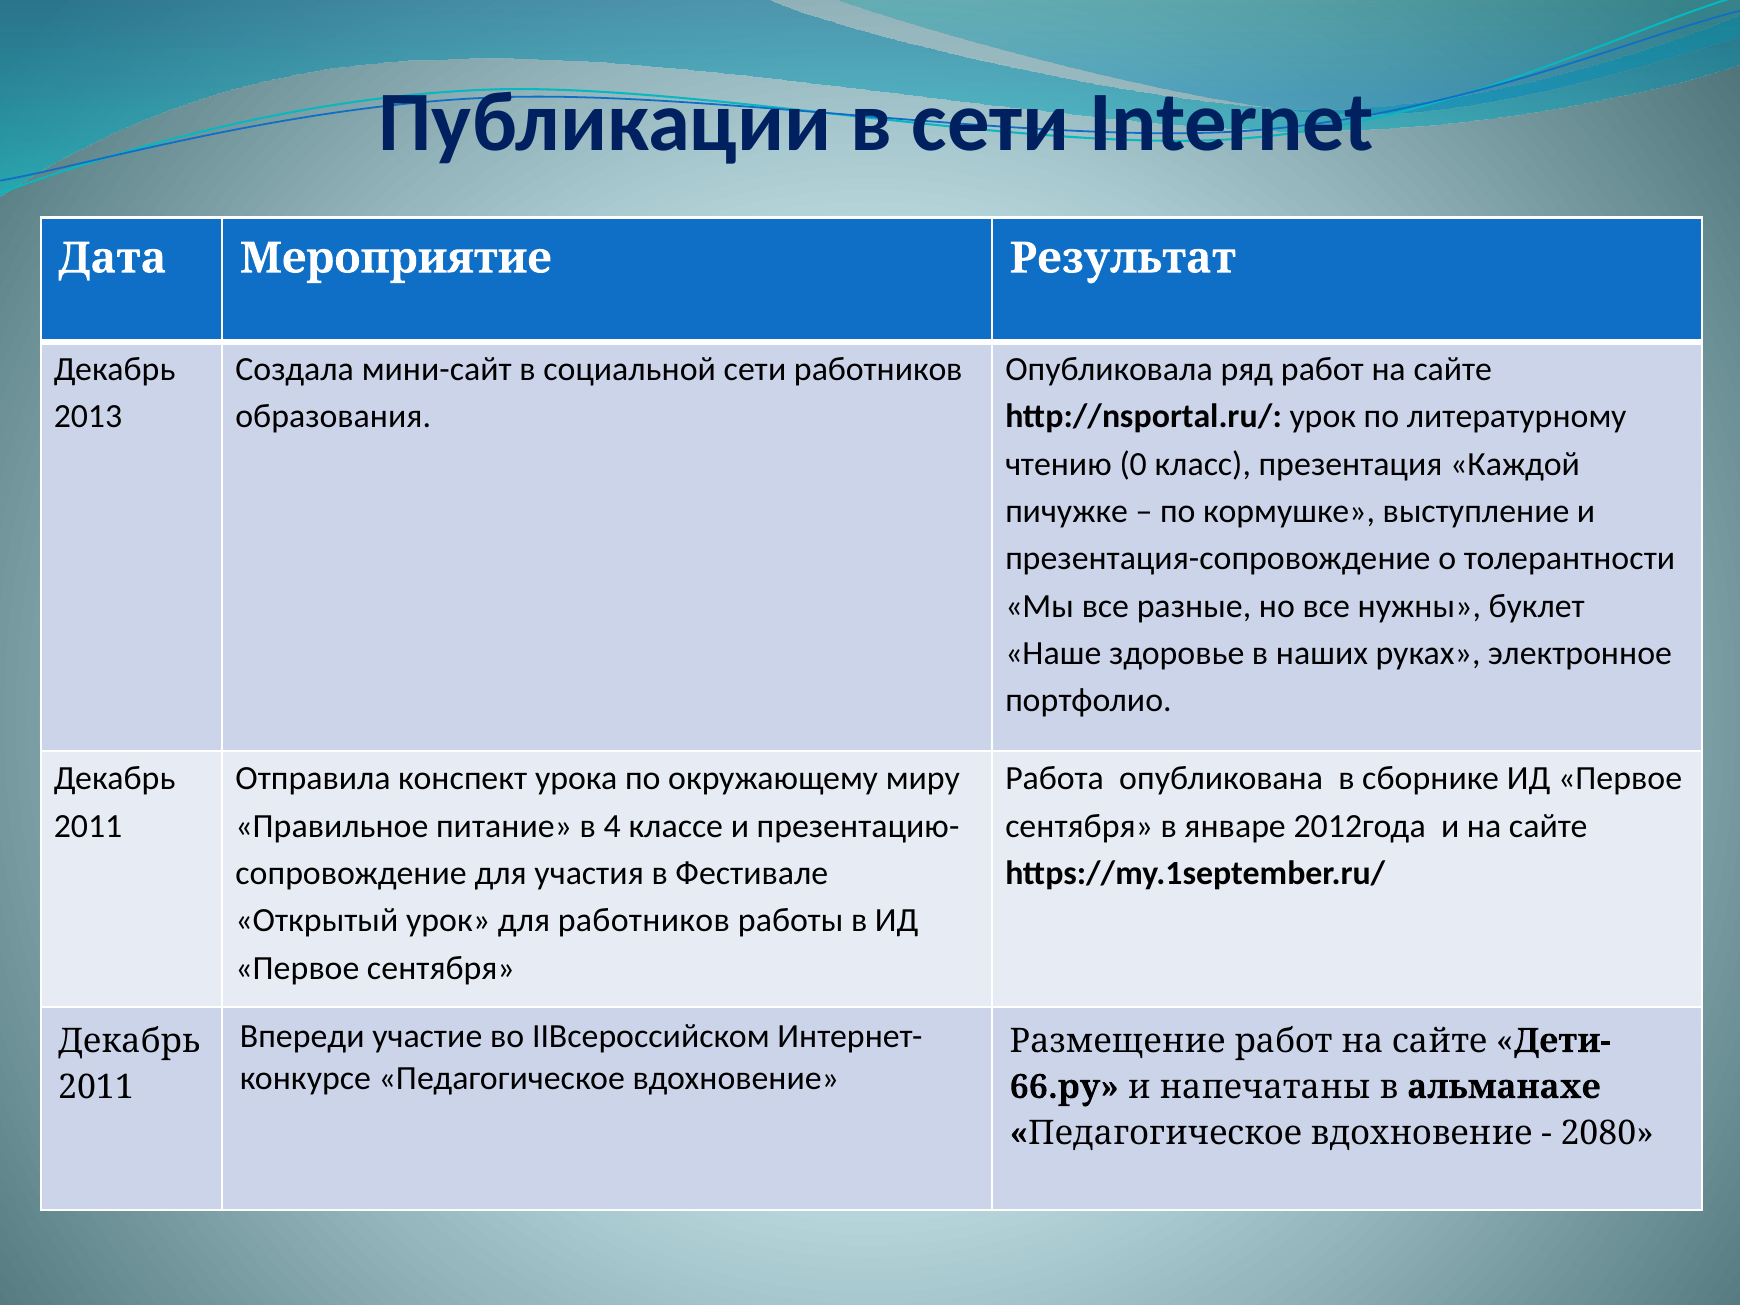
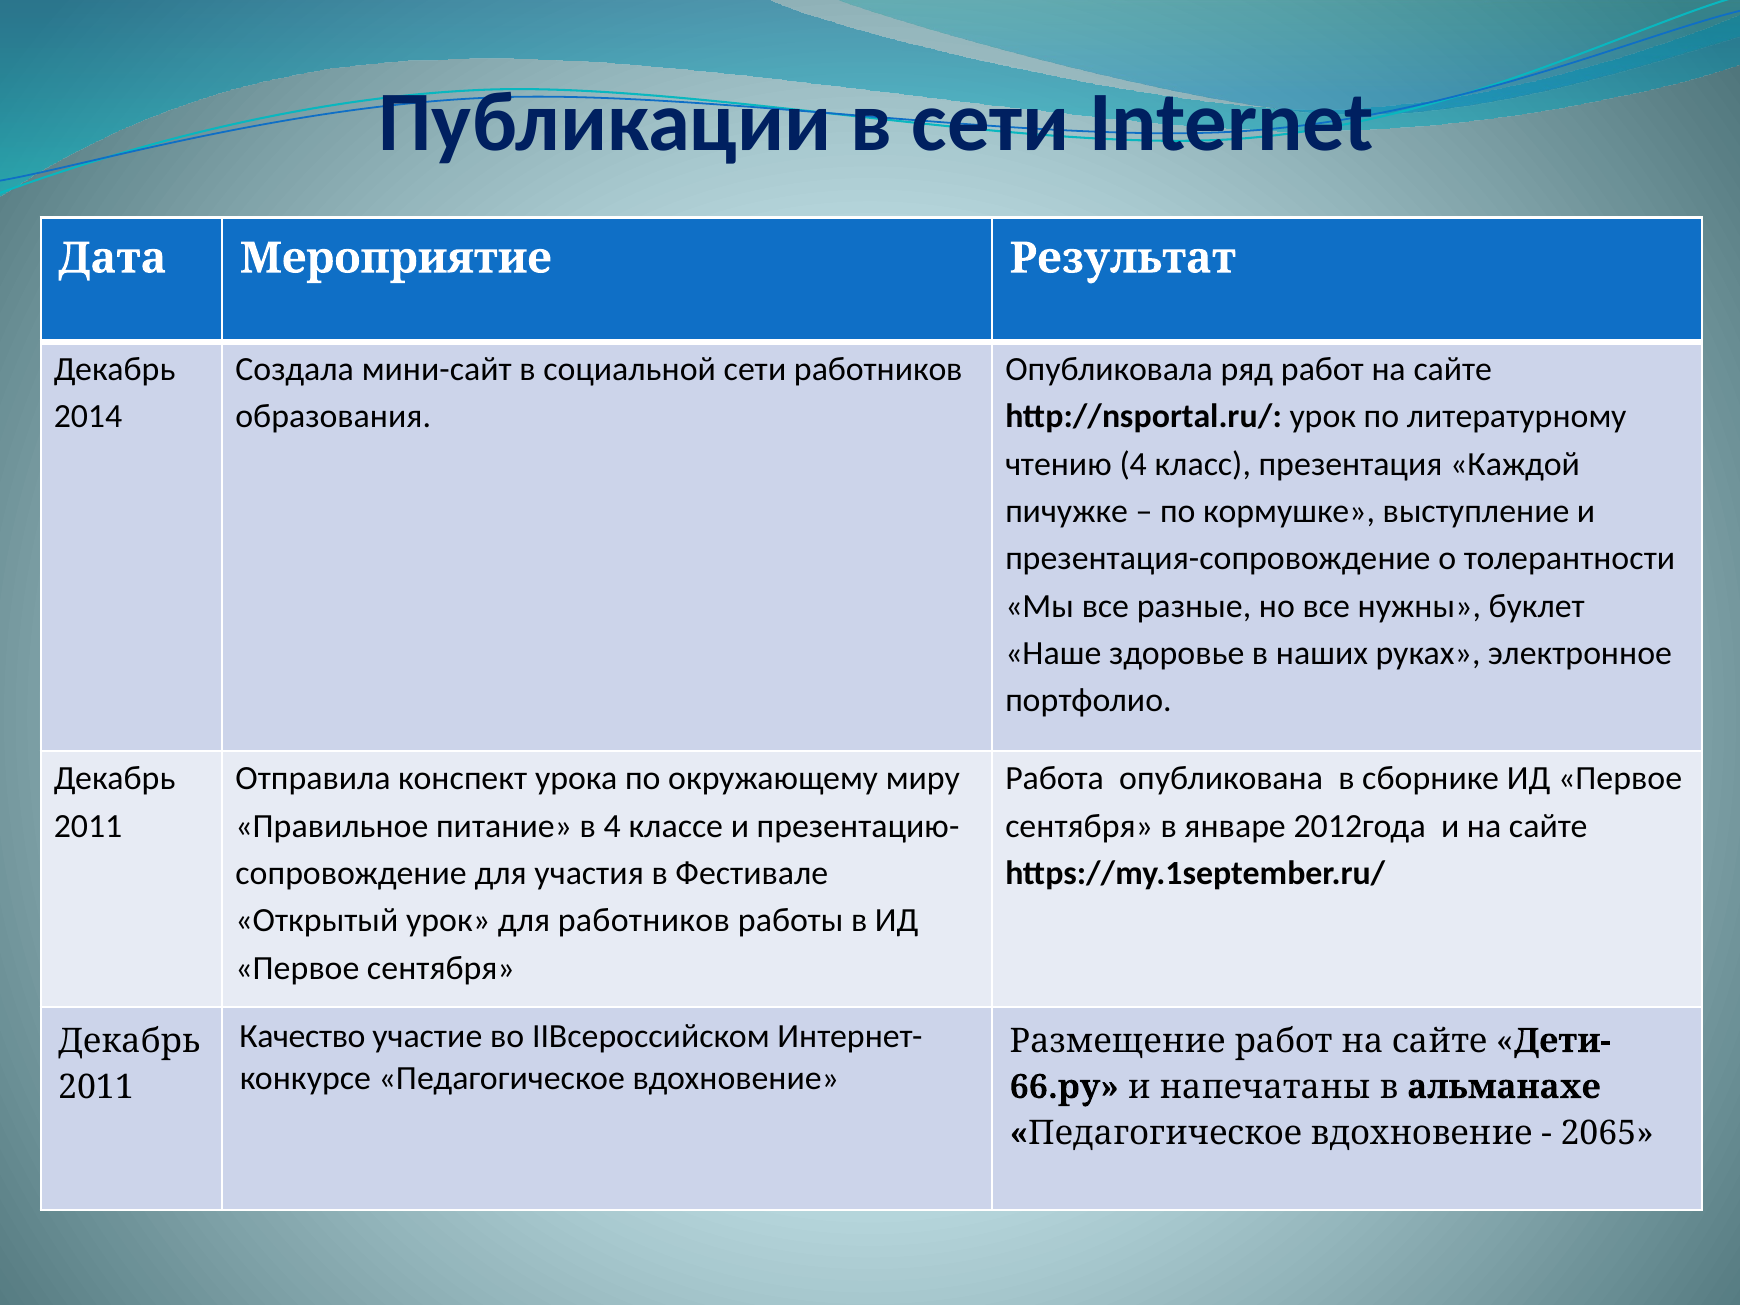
2013: 2013 -> 2014 (88, 417)
чтению 0: 0 -> 4 (1133, 464)
Впереди: Впереди -> Качество (302, 1037)
2080: 2080 -> 2065 (1607, 1133)
